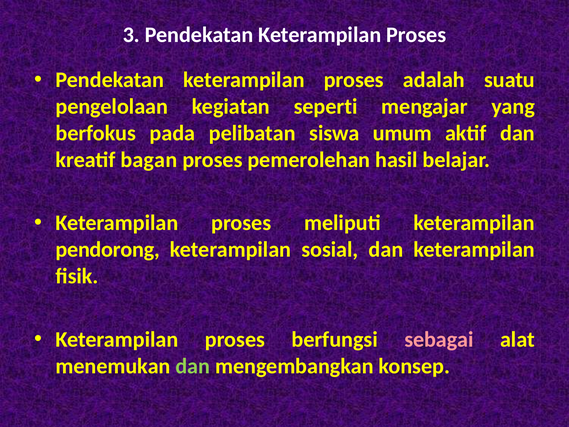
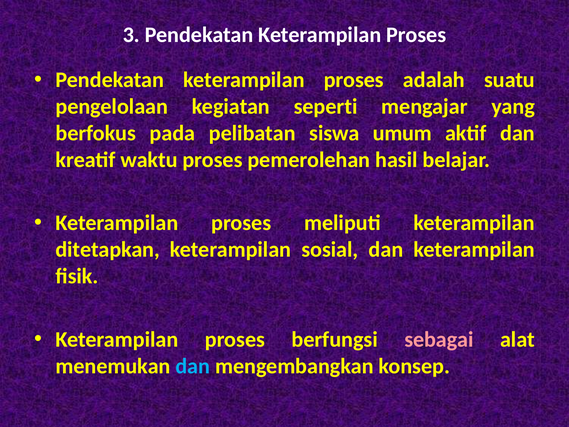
bagan: bagan -> waktu (149, 160)
pendorong: pendorong -> ditetapkan (108, 249)
dan colour: light green -> light blue (193, 366)
